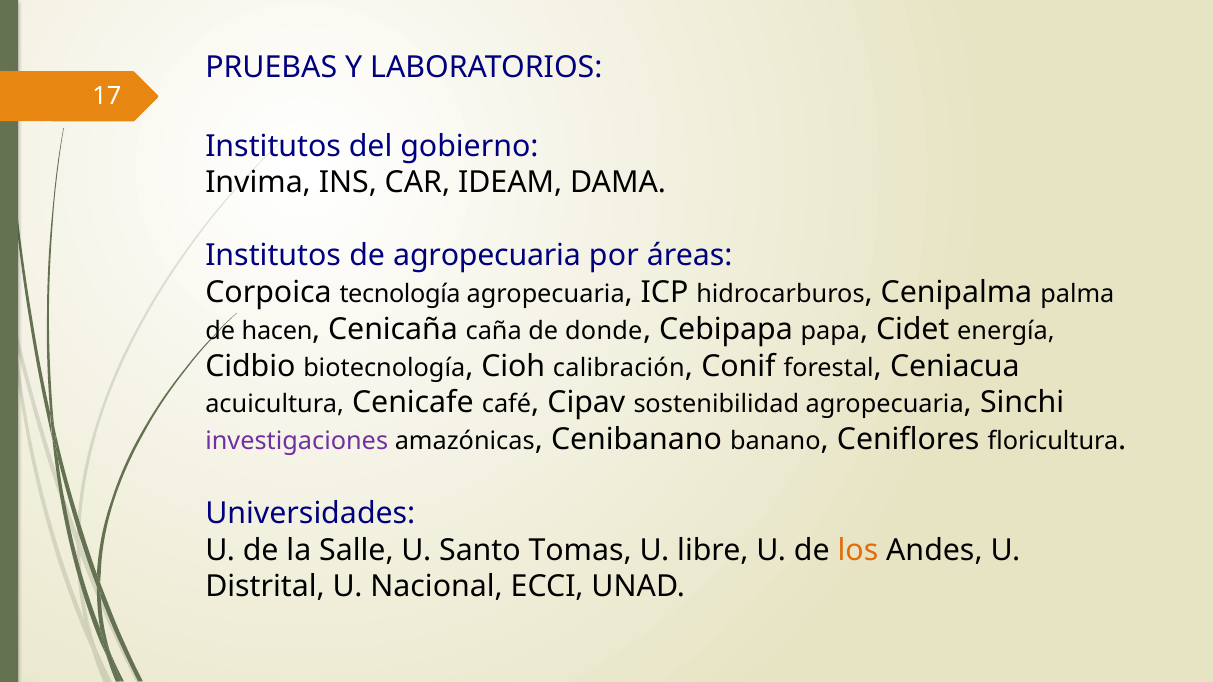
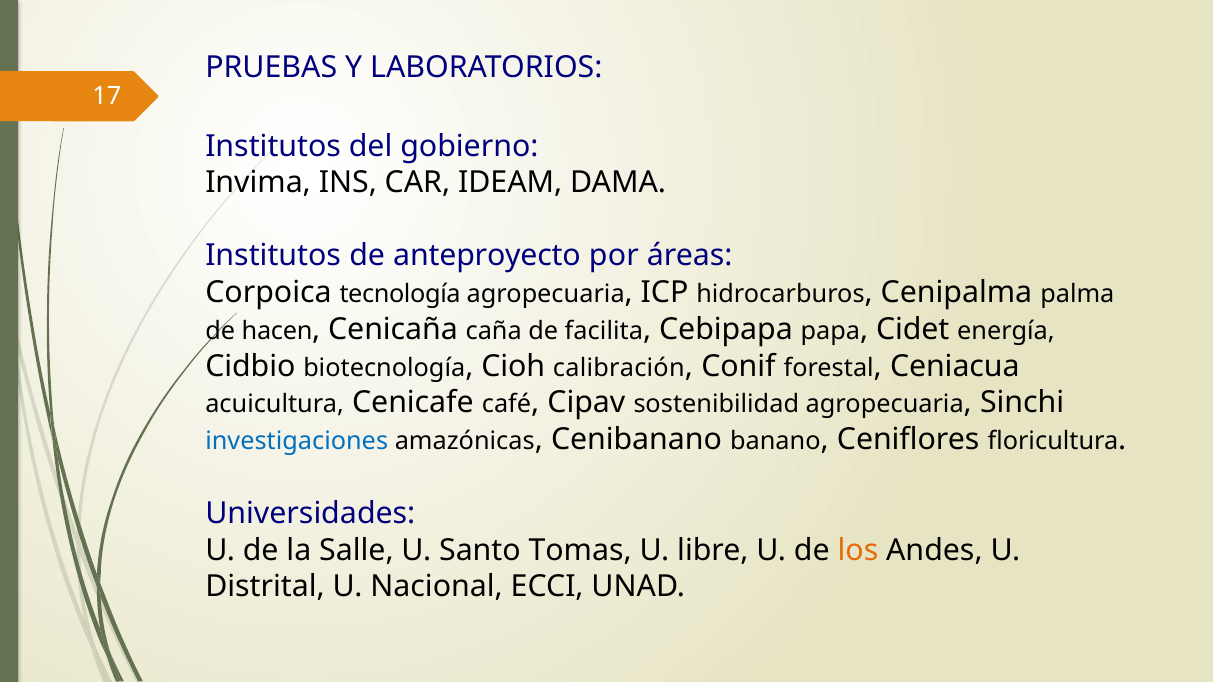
de agropecuaria: agropecuaria -> anteproyecto (487, 256)
donde: donde -> facilita (604, 331)
investigaciones colour: purple -> blue (297, 442)
